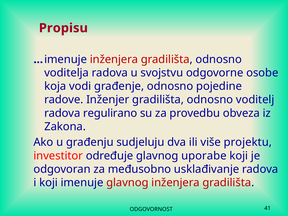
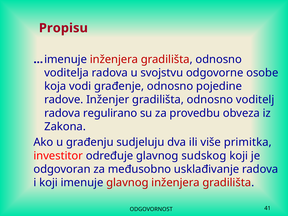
projektu: projektu -> primitka (248, 142)
uporabe: uporabe -> sudskog (204, 156)
